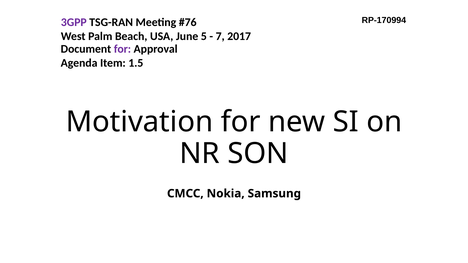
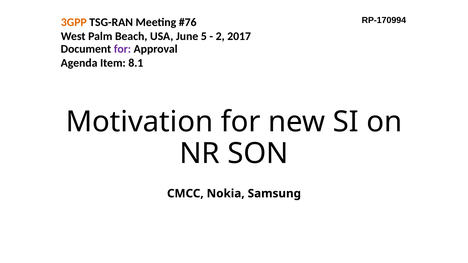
3GPP colour: purple -> orange (74, 22)
7: 7 -> 2 (220, 36)
1.5: 1.5 -> 8.1 (136, 63)
